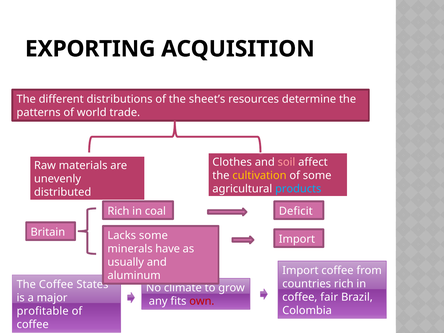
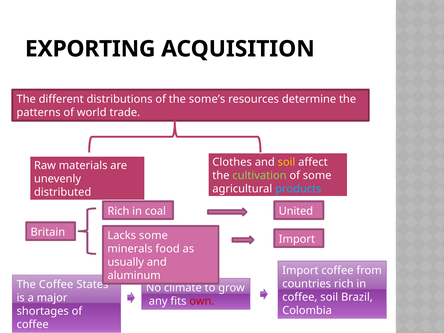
sheet’s: sheet’s -> some’s (207, 99)
soil colour: pink -> yellow (286, 162)
cultivation colour: yellow -> light green (259, 175)
Deficit: Deficit -> United (296, 211)
have: have -> food (168, 249)
coffee fair: fair -> soil (329, 297)
profitable: profitable -> shortages (43, 311)
